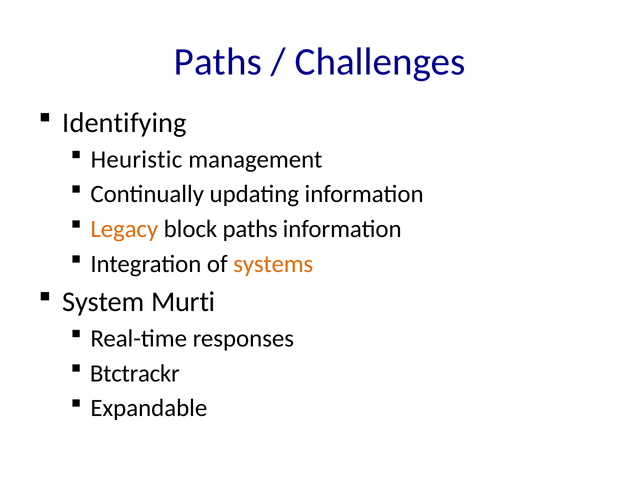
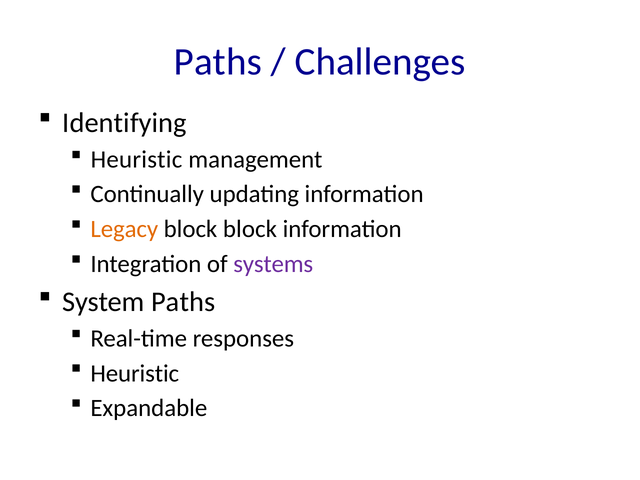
block paths: paths -> block (250, 229)
systems colour: orange -> purple (273, 264)
System Murti: Murti -> Paths (183, 302)
Btctrackr: Btctrackr -> Heuristic (135, 373)
